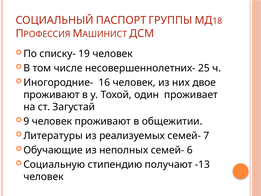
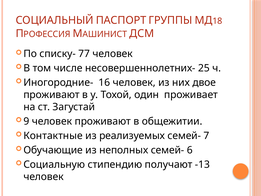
19: 19 -> 77 (84, 54)
Литературы: Литературы -> Контактные (53, 136)
